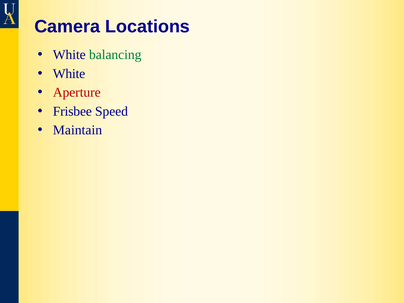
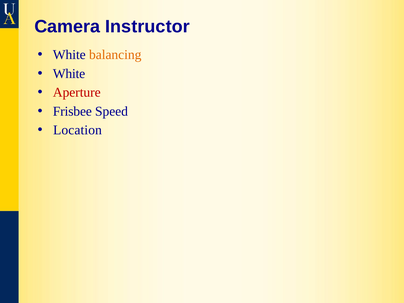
Locations: Locations -> Instructor (148, 26)
balancing colour: green -> orange (115, 55)
Maintain: Maintain -> Location (77, 130)
